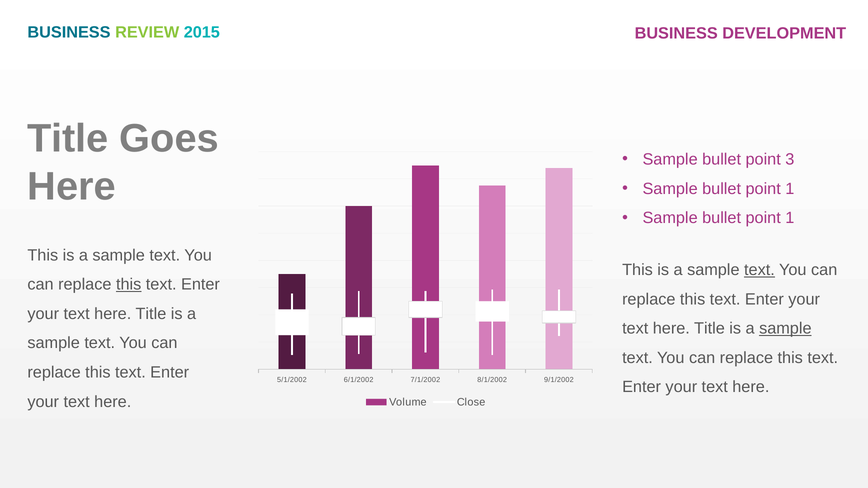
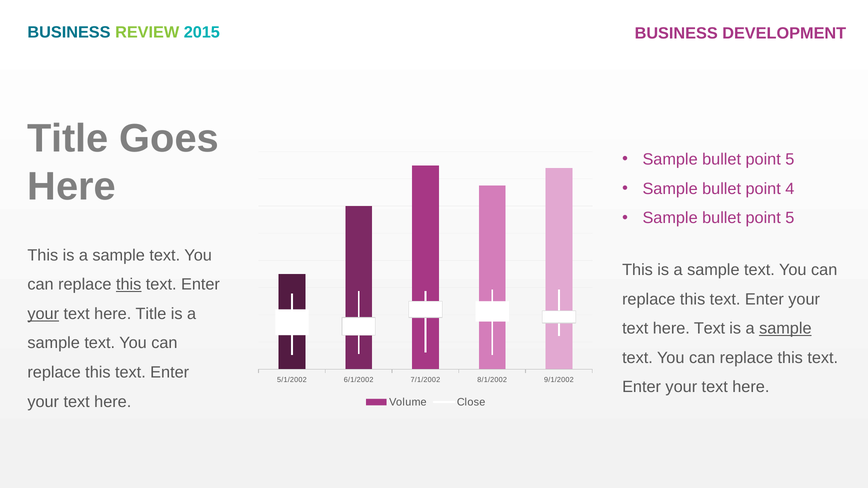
3: 3 -> 5 (790, 160)
1: 1 -> 4 (790, 189)
1: 1 -> 5 (790, 218)
text underline: present -> none (759, 270)
your underline: none -> present (43, 314)
Title: Title -> Text (710, 329)
